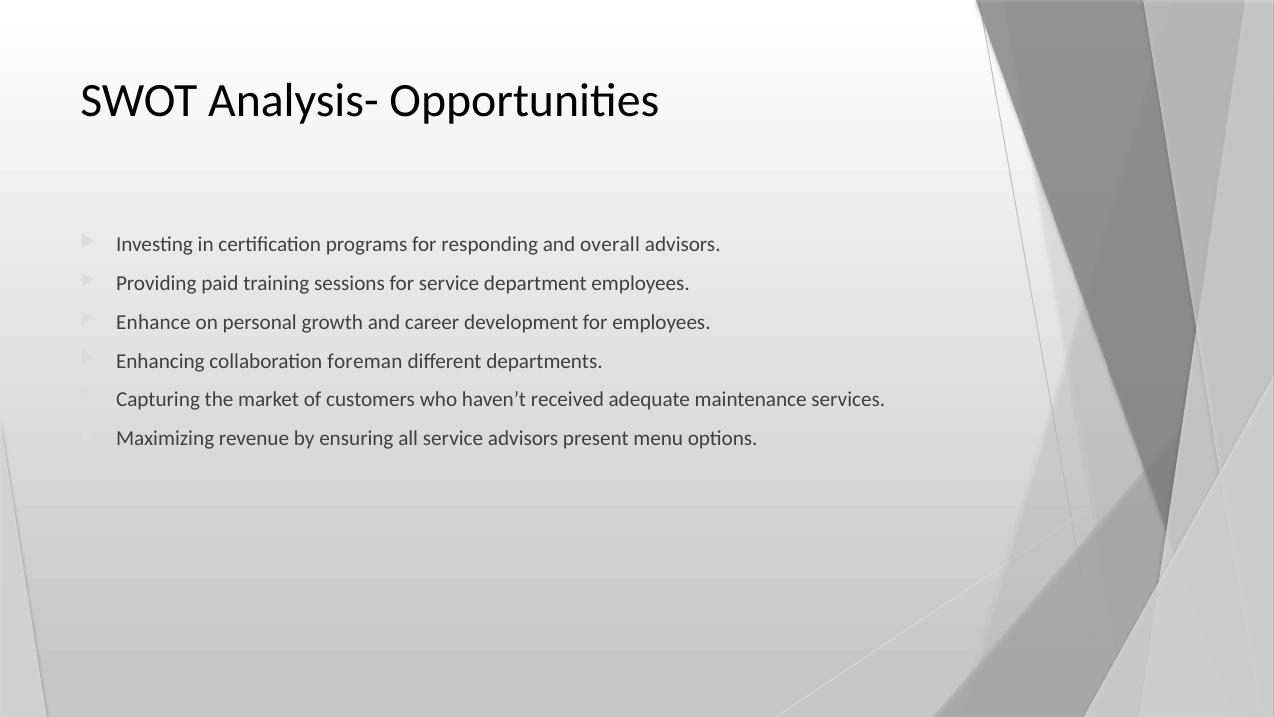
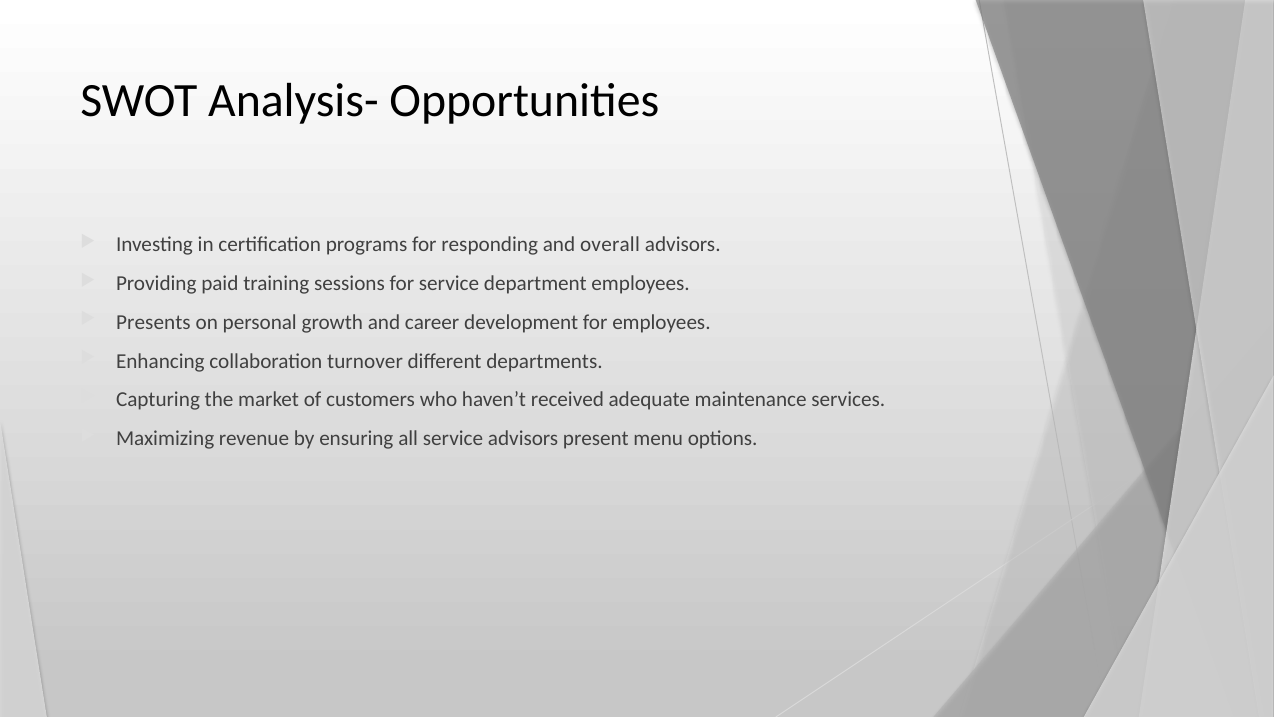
Enhance: Enhance -> Presents (153, 322)
foreman: foreman -> turnover (365, 361)
